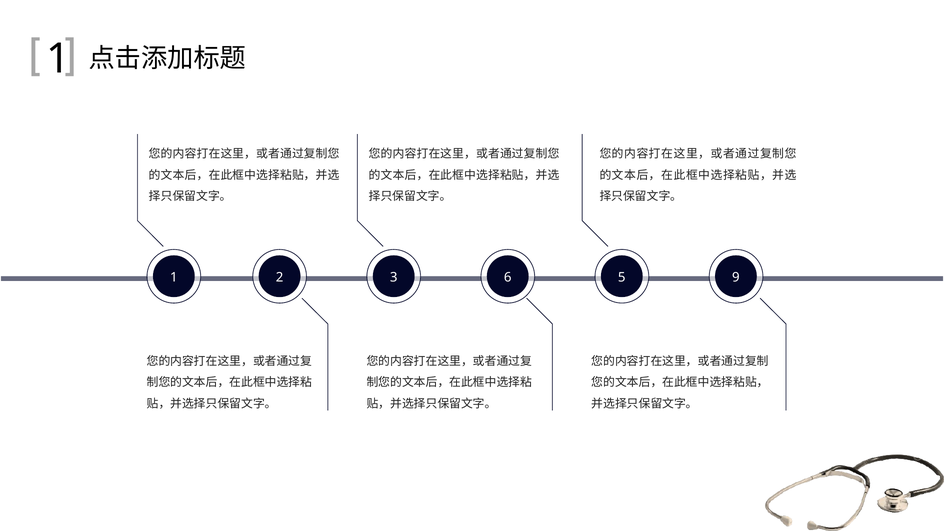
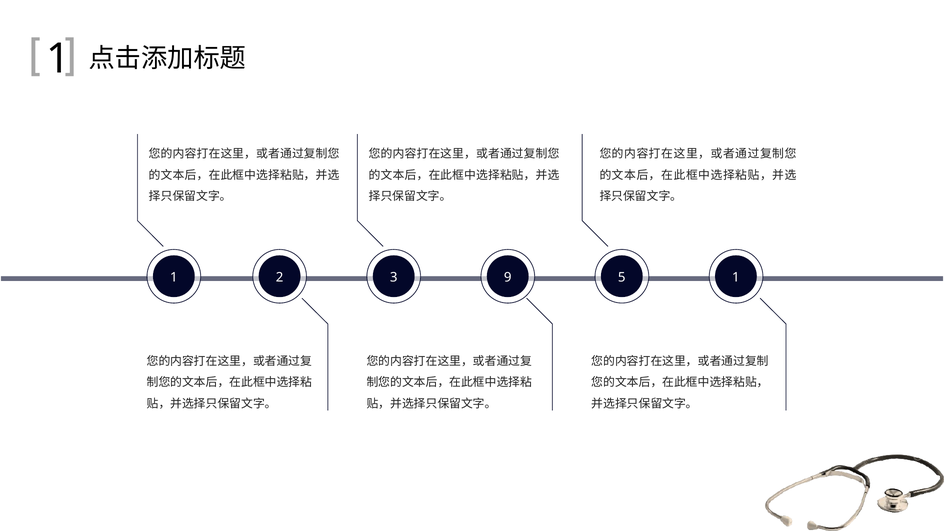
6: 6 -> 9 (508, 277)
5 9: 9 -> 1 (736, 277)
